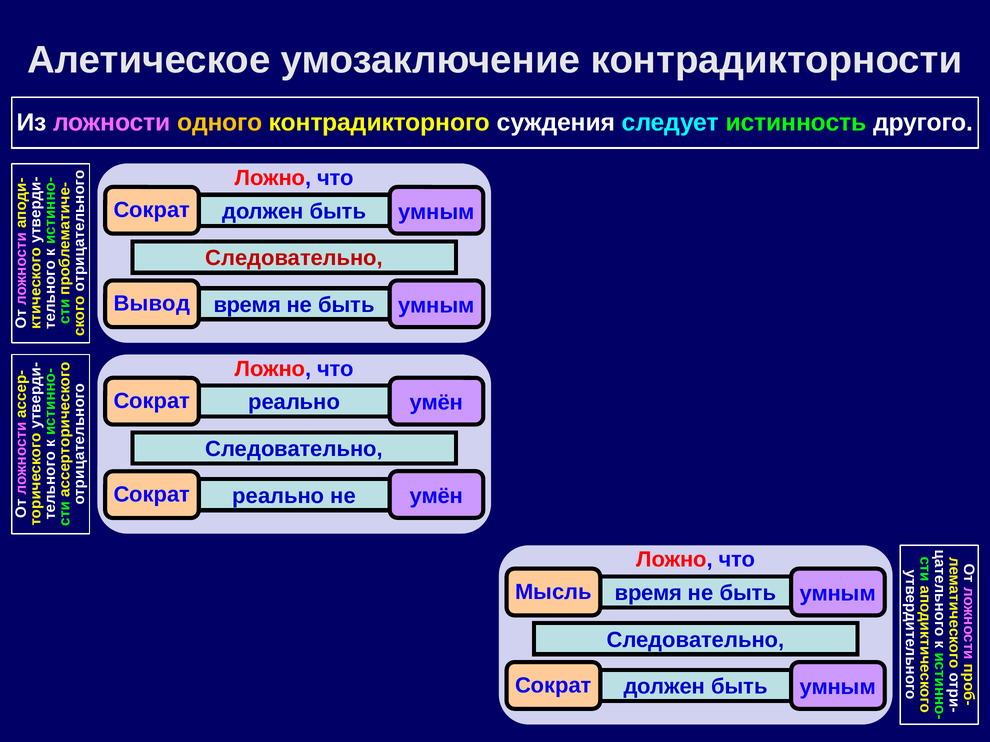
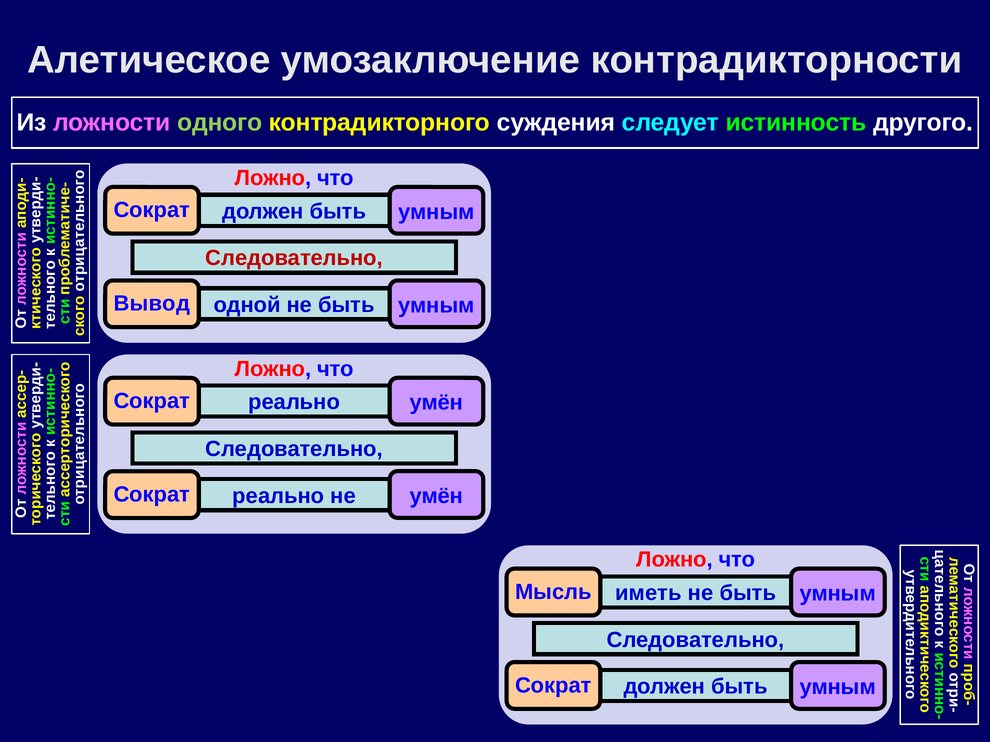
одного colour: yellow -> light green (220, 123)
время: время -> одной (247, 305)
время: время -> иметь (648, 593)
